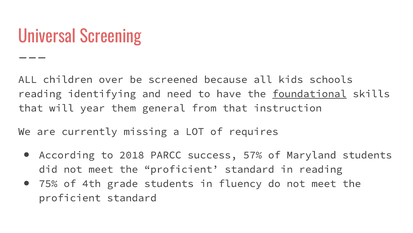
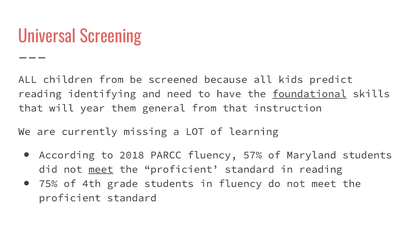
children over: over -> from (111, 79)
schools: schools -> predict (331, 79)
requires: requires -> learning (254, 131)
PARCC success: success -> fluency (212, 155)
meet underline: none -> present (101, 169)
